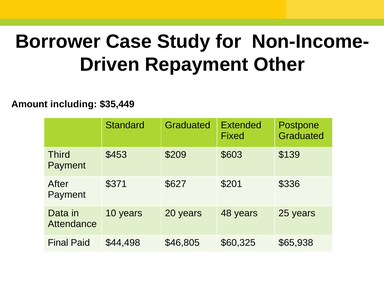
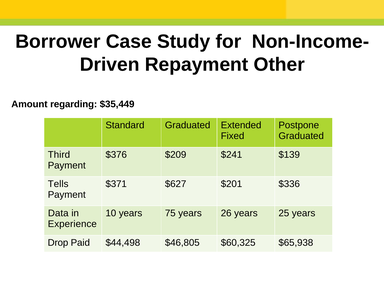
including: including -> regarding (74, 104)
$453: $453 -> $376 (116, 155)
$603: $603 -> $241 (232, 155)
After: After -> Tells (58, 184)
20: 20 -> 75 (170, 213)
48: 48 -> 26 (226, 213)
Attendance: Attendance -> Experience (72, 224)
Final: Final -> Drop (58, 243)
